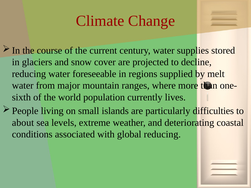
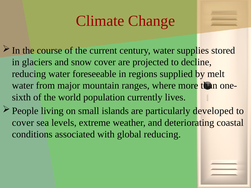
difficulties: difficulties -> developed (213, 111)
about: about -> cover (23, 123)
